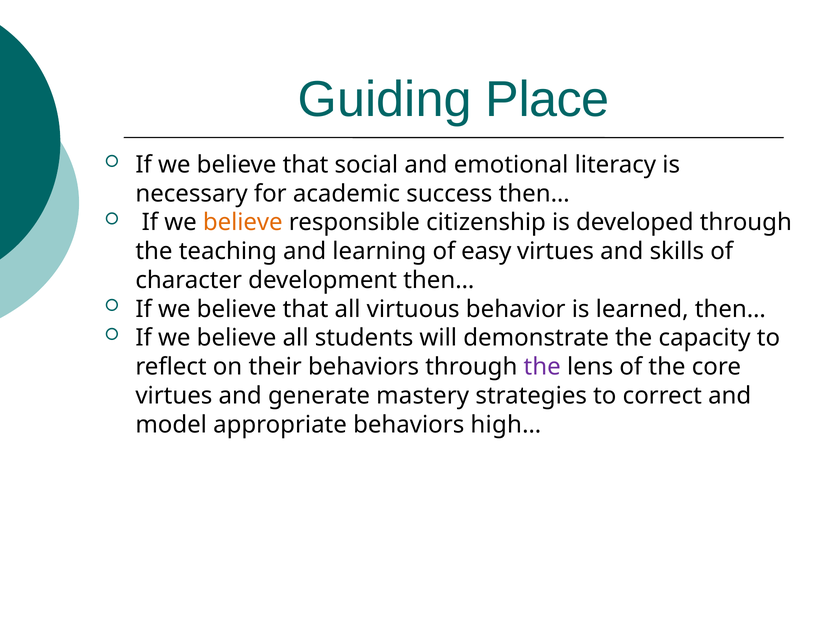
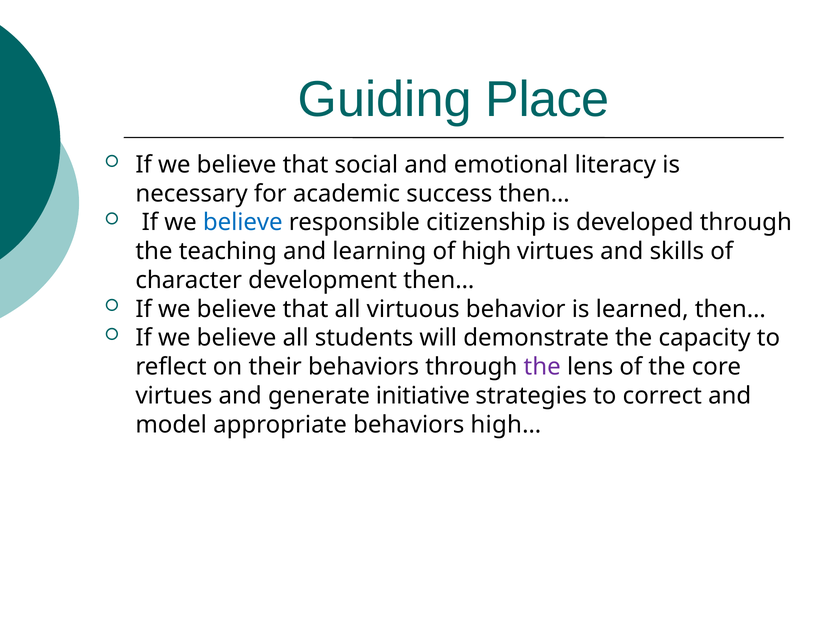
believe colour: orange -> blue (243, 222)
easy: easy -> high (486, 251)
mastery: mastery -> initiative (423, 396)
